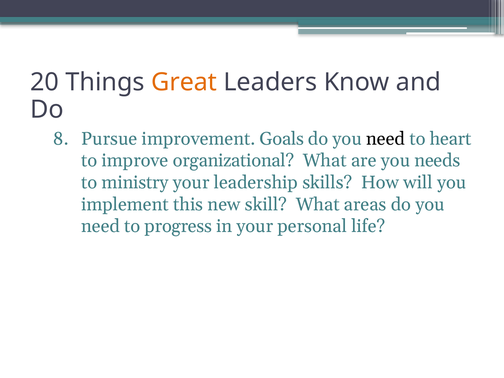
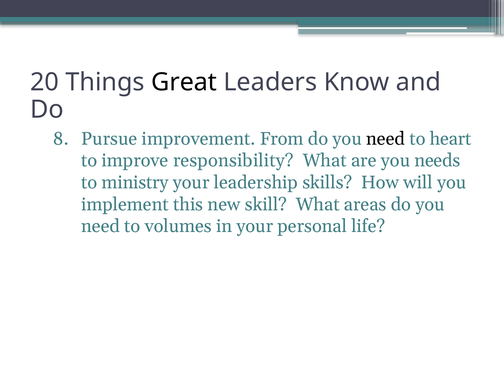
Great colour: orange -> black (184, 82)
Goals: Goals -> From (282, 139)
organizational: organizational -> responsibility (233, 161)
progress: progress -> volumes (178, 226)
